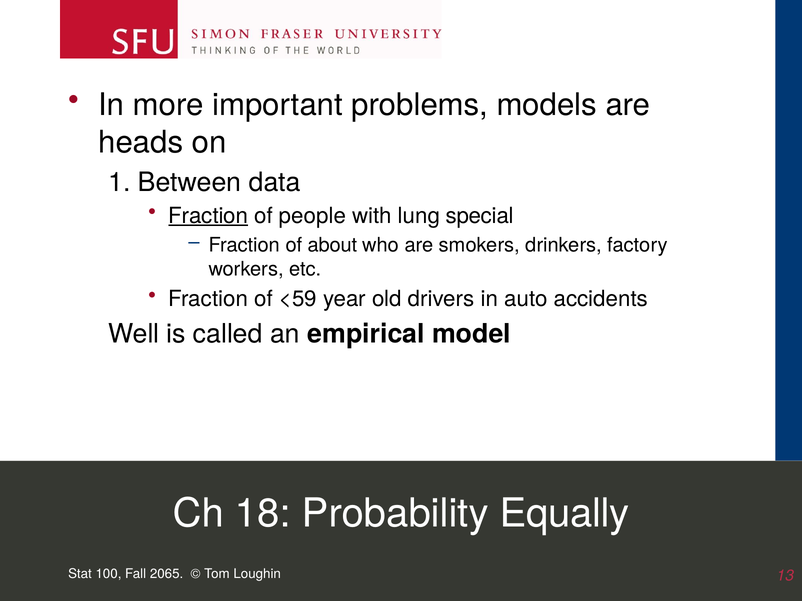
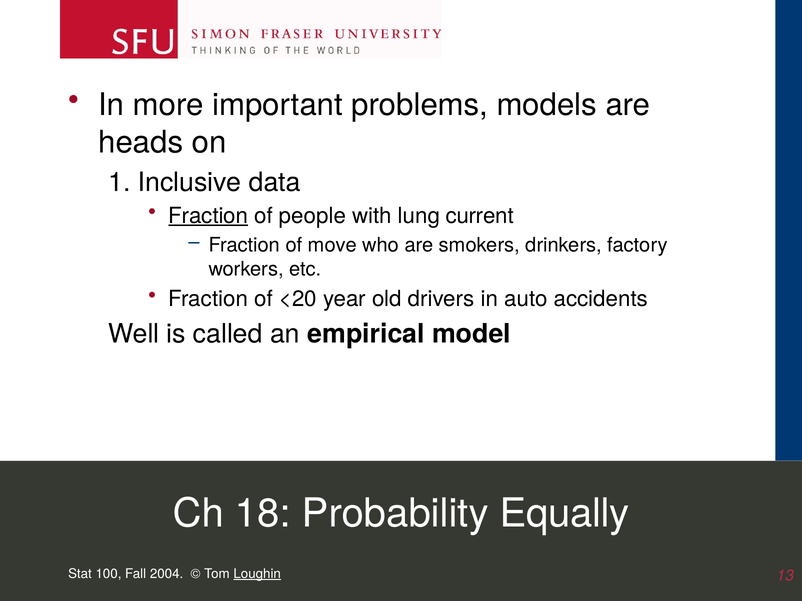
Between: Between -> Inclusive (190, 182)
special: special -> current (480, 216)
about: about -> move (332, 245)
<59: <59 -> <20 (298, 299)
2065: 2065 -> 2004 (167, 574)
Loughin underline: none -> present (257, 574)
